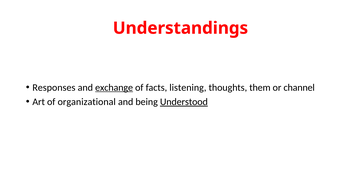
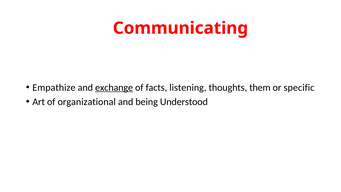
Understandings: Understandings -> Communicating (180, 28)
Responses: Responses -> Empathize (54, 87)
channel: channel -> specific (299, 87)
Understood underline: present -> none (184, 102)
